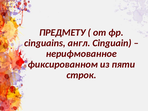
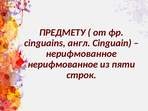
фиксированном: фиксированном -> нерифмованное (63, 64)
